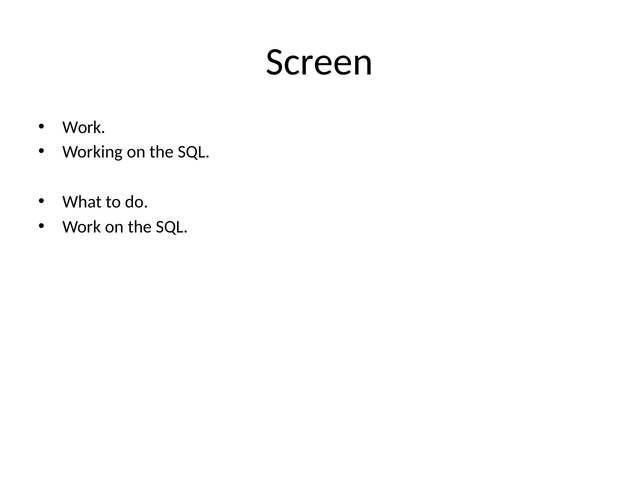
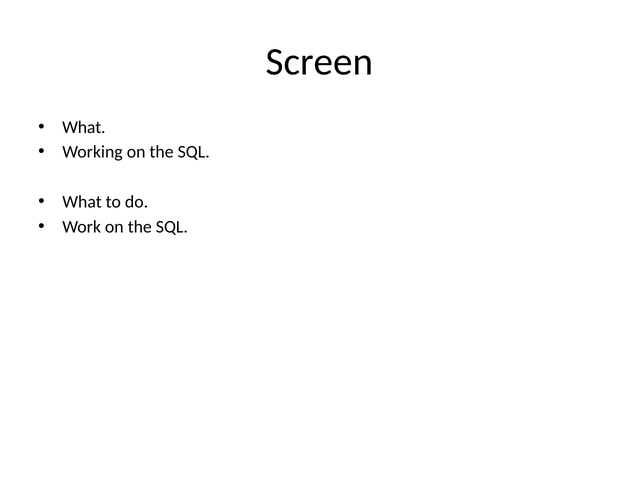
Work: Work -> What (84, 127)
